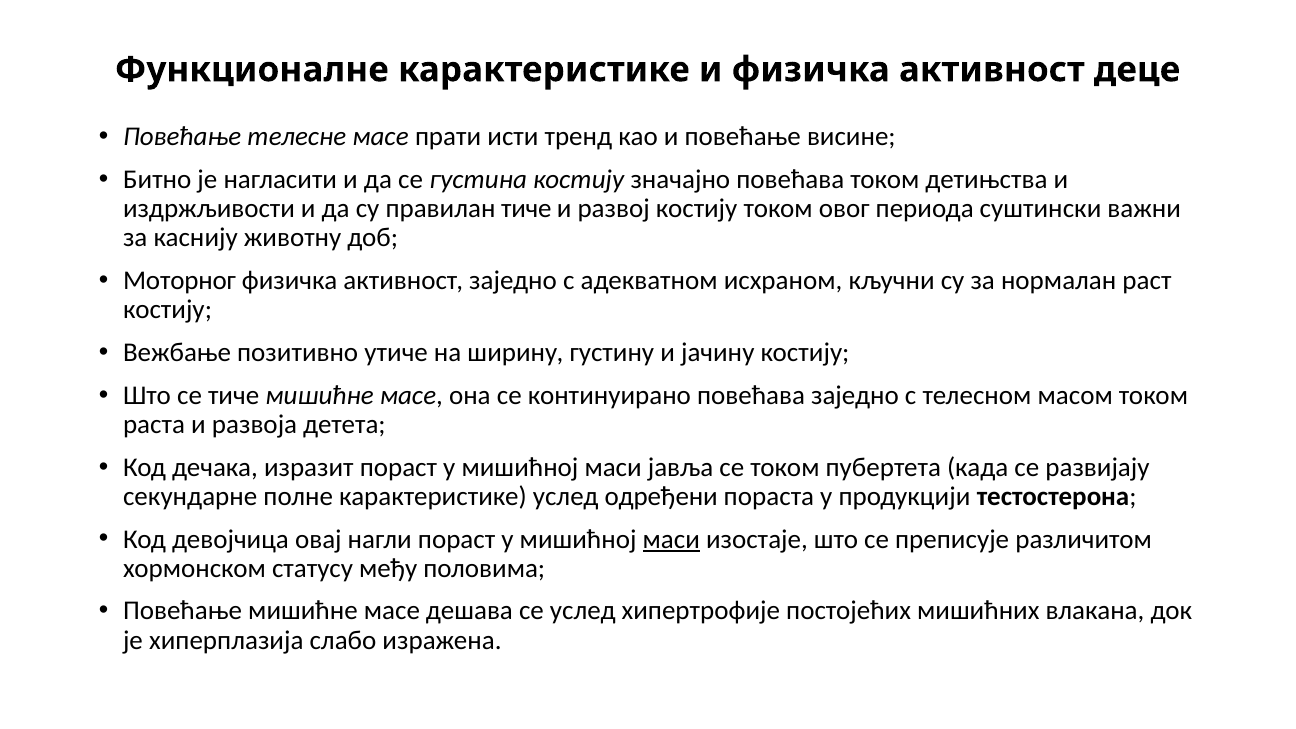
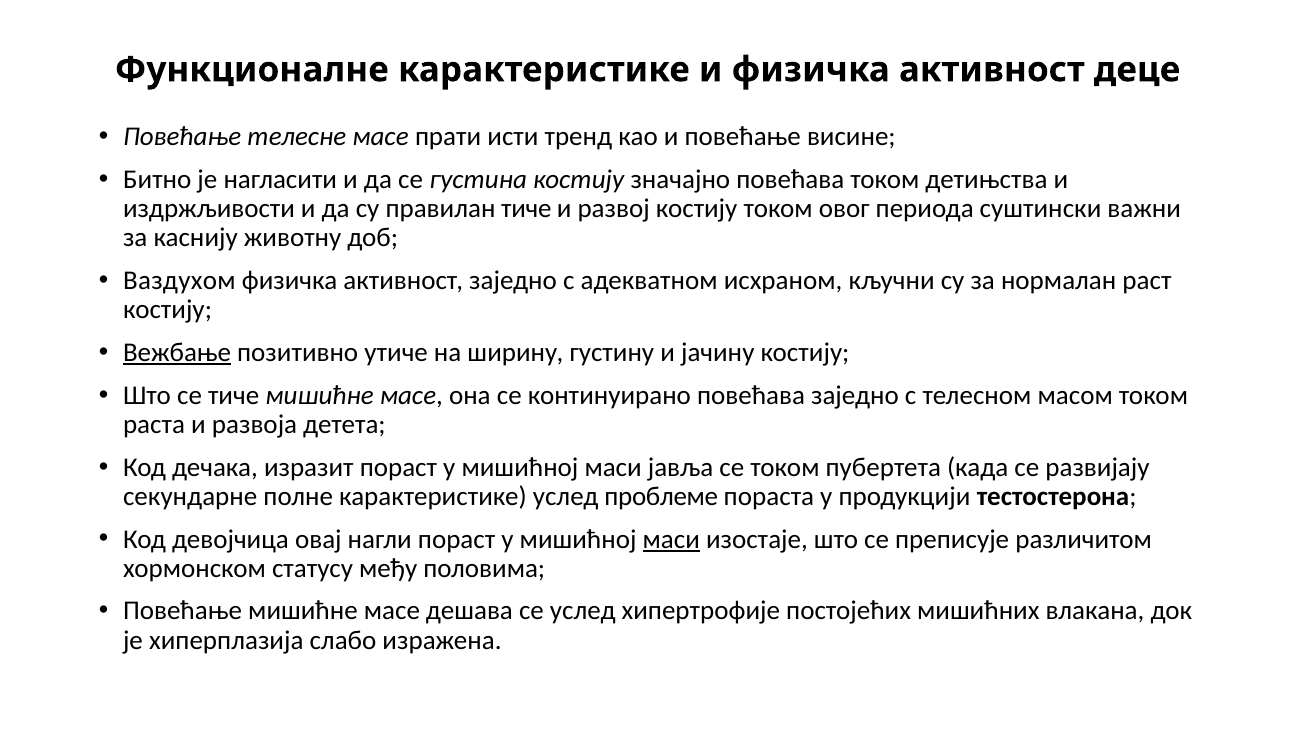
Моторног: Моторног -> Ваздухом (179, 281)
Вежбање underline: none -> present (177, 353)
одређени: одређени -> проблеме (661, 496)
